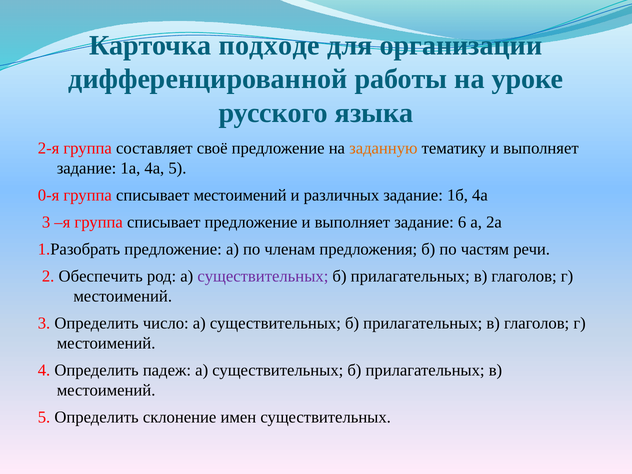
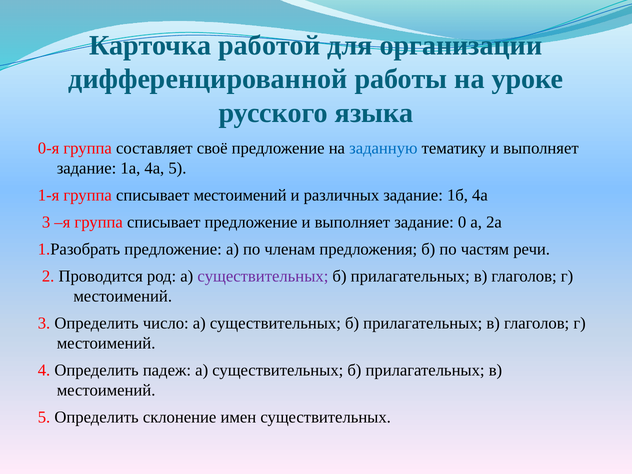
подходе: подходе -> работой (269, 45)
2-я: 2-я -> 0-я (49, 148)
заданную colour: orange -> blue (383, 148)
0-я: 0-я -> 1-я (49, 195)
6: 6 -> 0 (462, 222)
Обеспечить: Обеспечить -> Проводится (101, 276)
